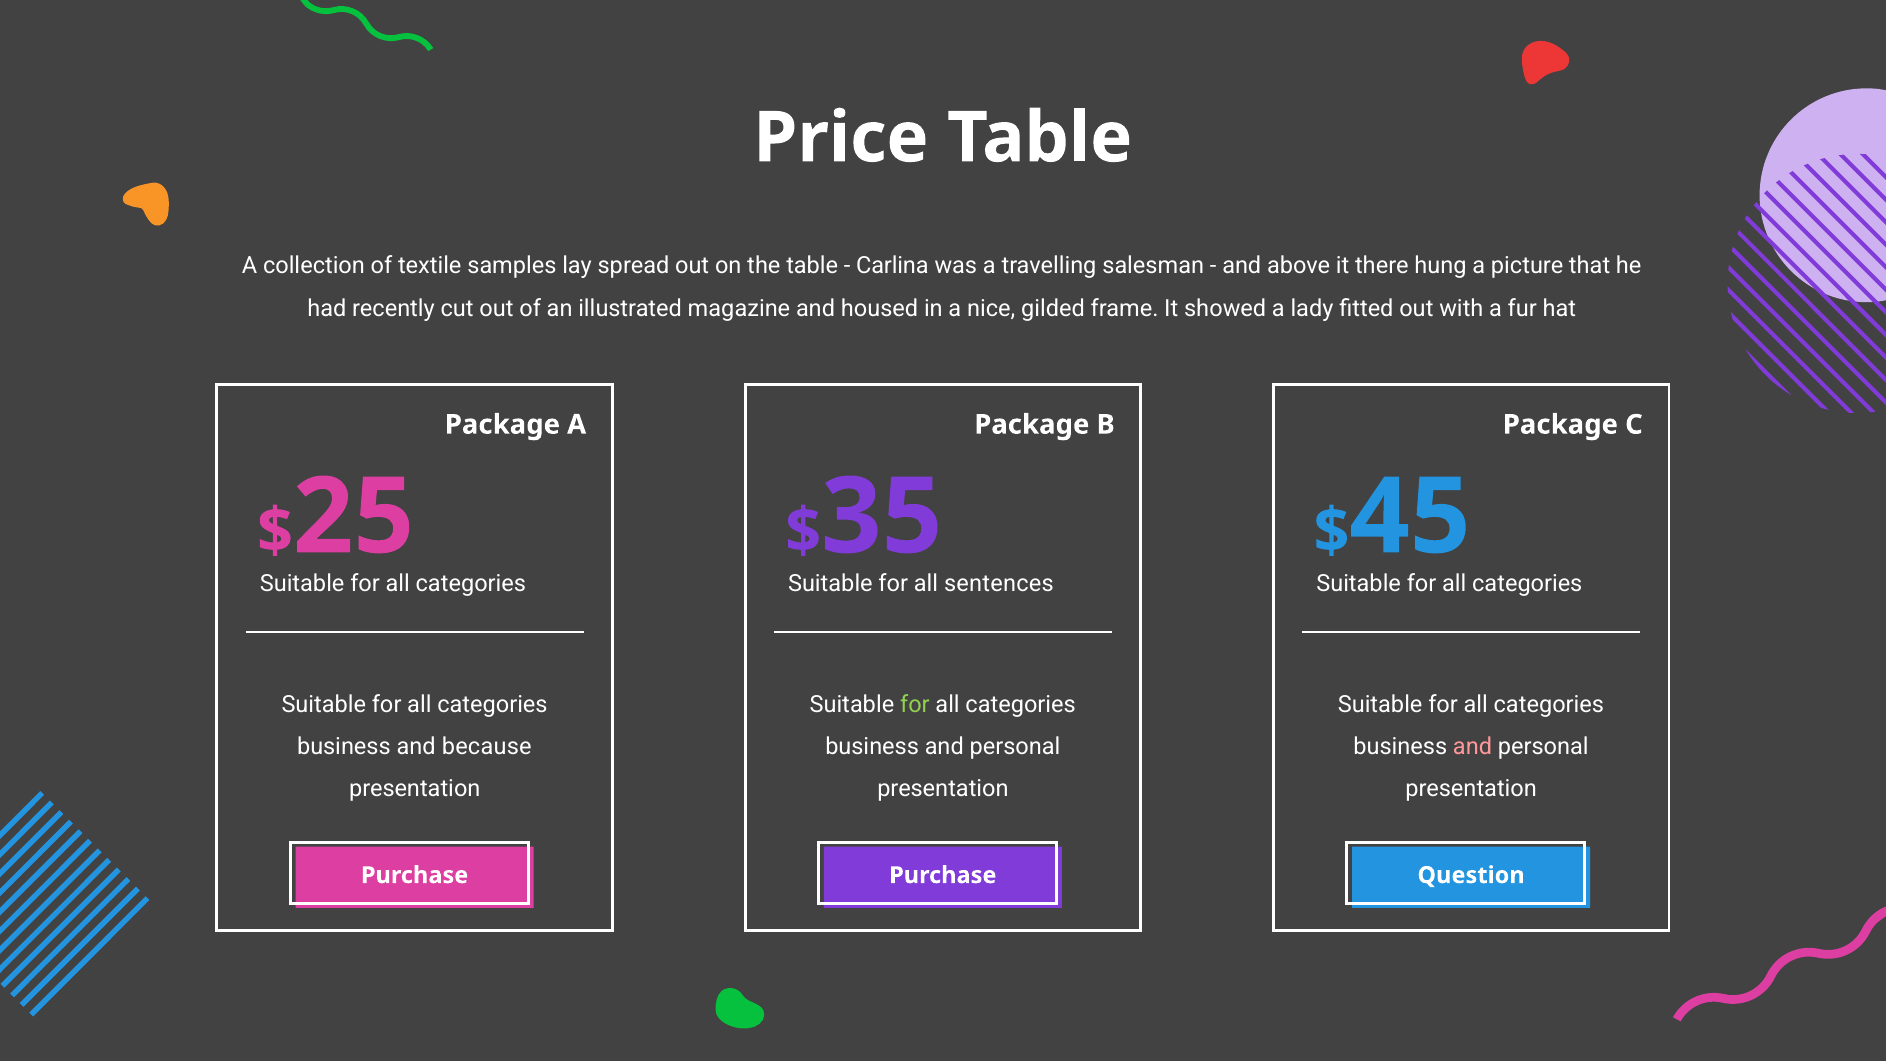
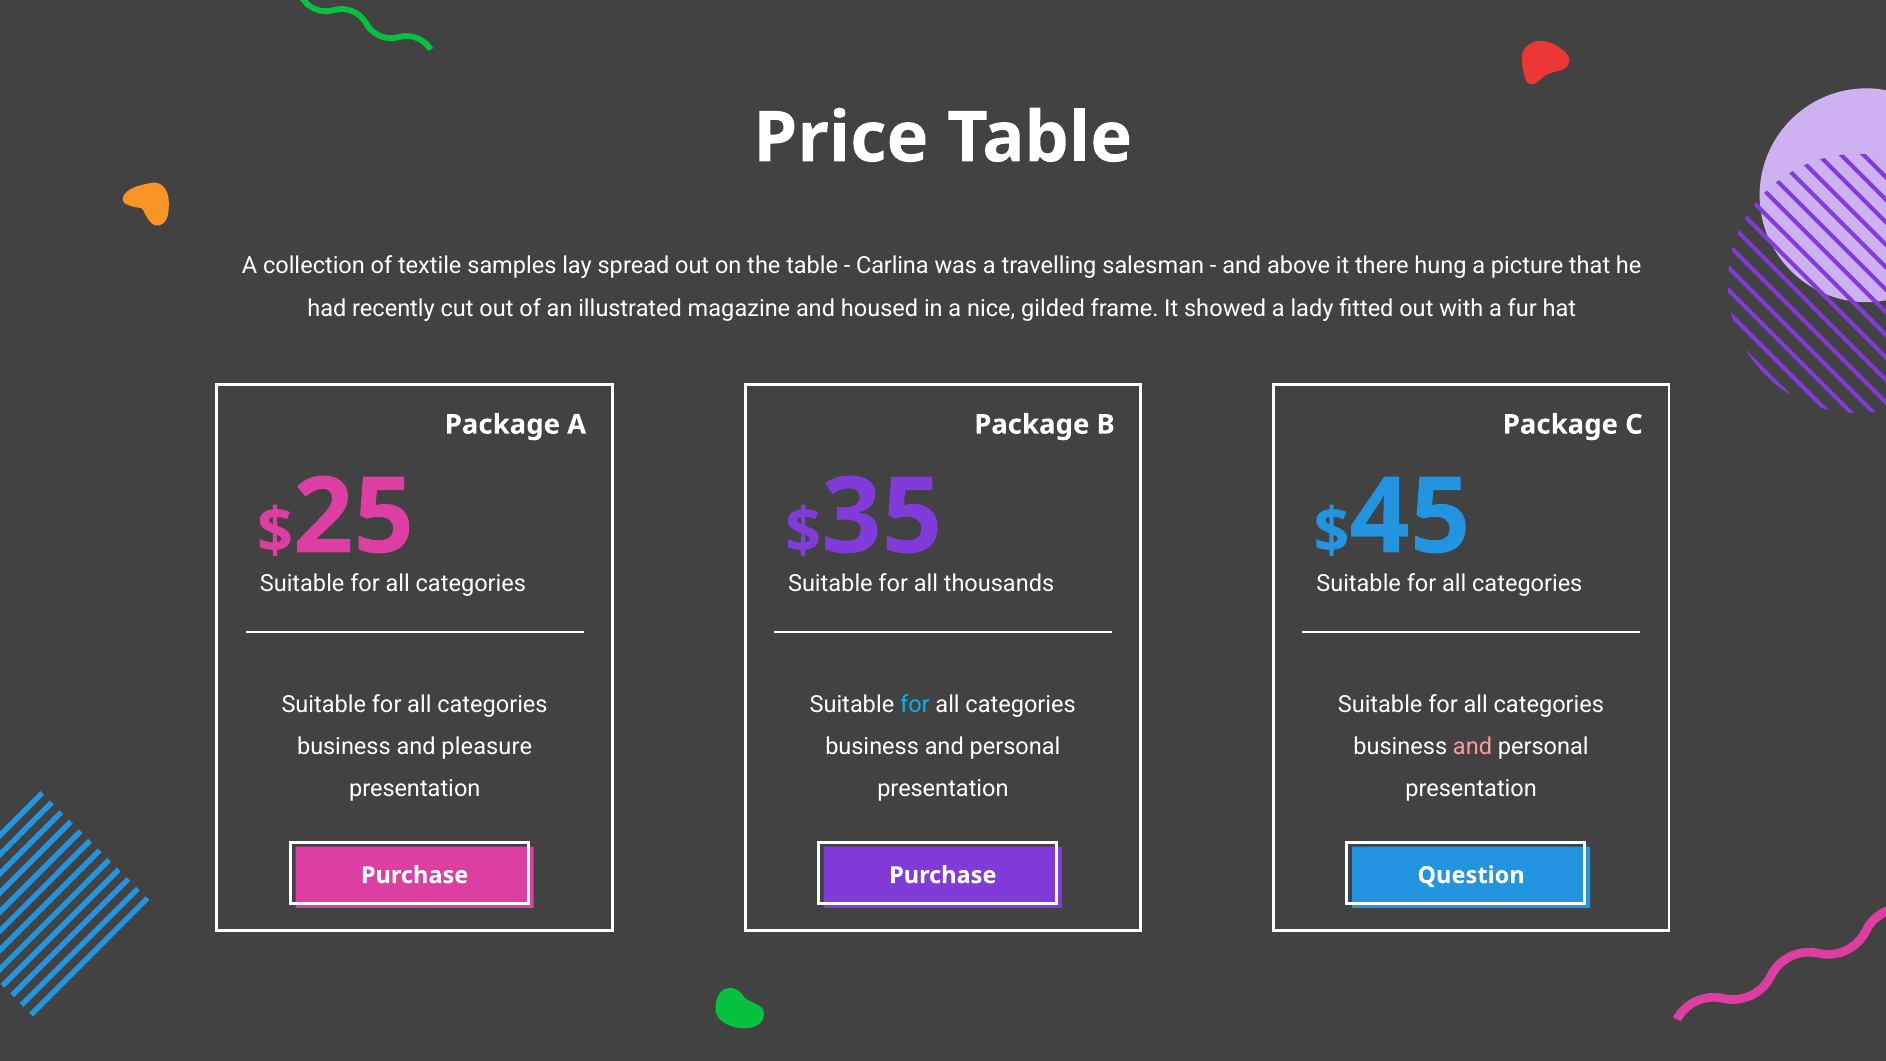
sentences: sentences -> thousands (999, 583)
for colour: light green -> light blue (915, 704)
because: because -> pleasure (487, 746)
